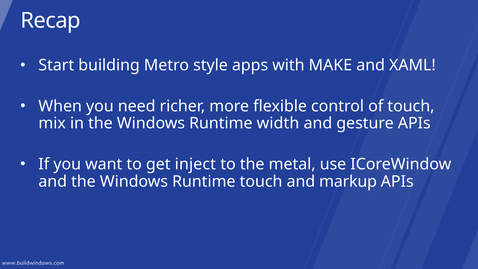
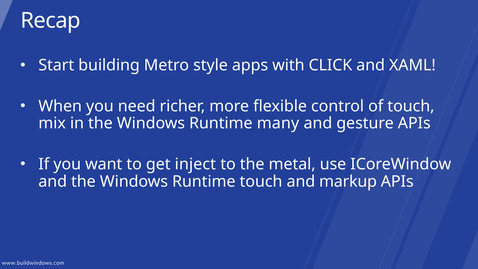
MAKE: MAKE -> CLICK (330, 65)
width: width -> many (278, 123)
